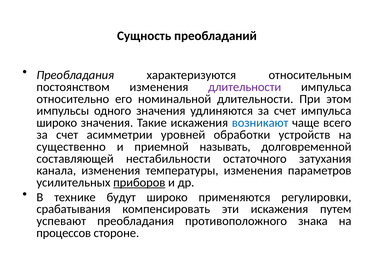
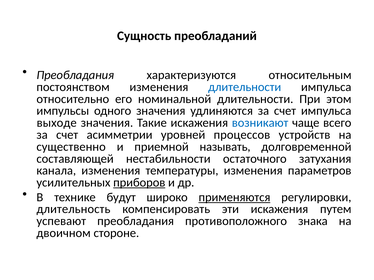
длительности colour: purple -> blue (245, 87)
широко: широко -> выходе (57, 123)
обработки: обработки -> процессов (242, 135)
применяются underline: none -> present (235, 198)
срабатывания: срабатывания -> длительность (73, 210)
процессов: процессов -> двоичном (64, 233)
